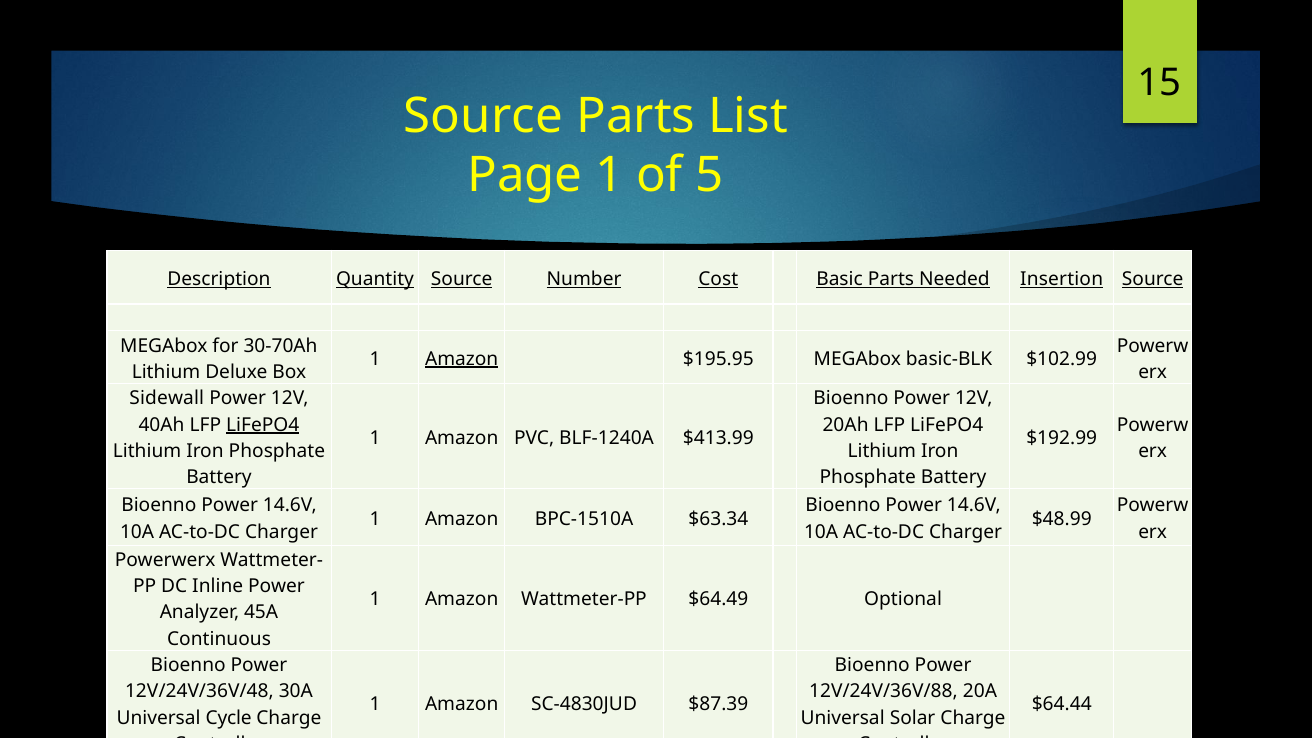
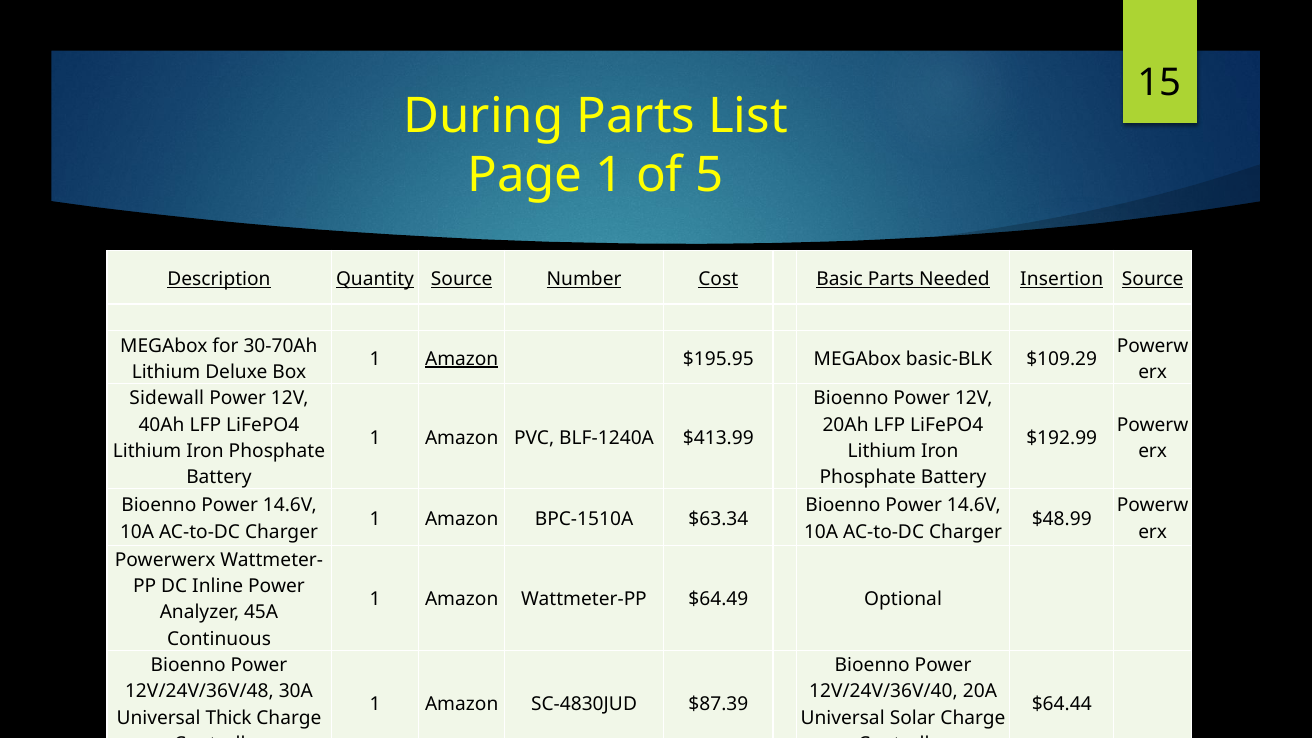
Source: Source -> During (483, 117)
$102.99: $102.99 -> $109.29 (1062, 359)
LiFePO4 underline: present -> none (263, 425)
12V/24V/36V/88: 12V/24V/36V/88 -> 12V/24V/36V/40 (883, 692)
Cycle: Cycle -> Thick (229, 718)
